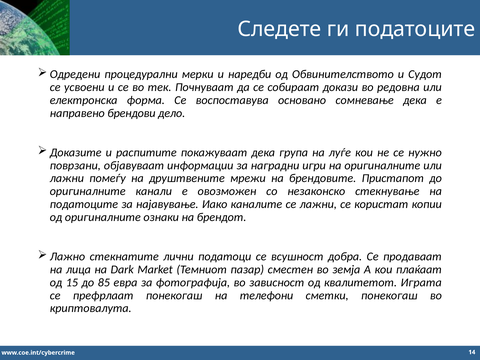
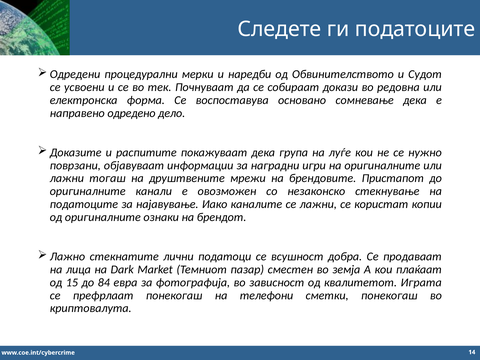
брендови: брендови -> одредено (131, 113)
помеѓу: помеѓу -> тогаш (108, 178)
85: 85 -> 84 (104, 282)
